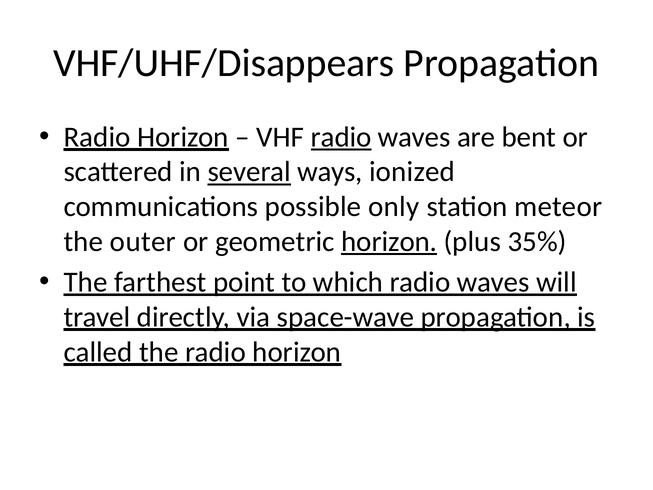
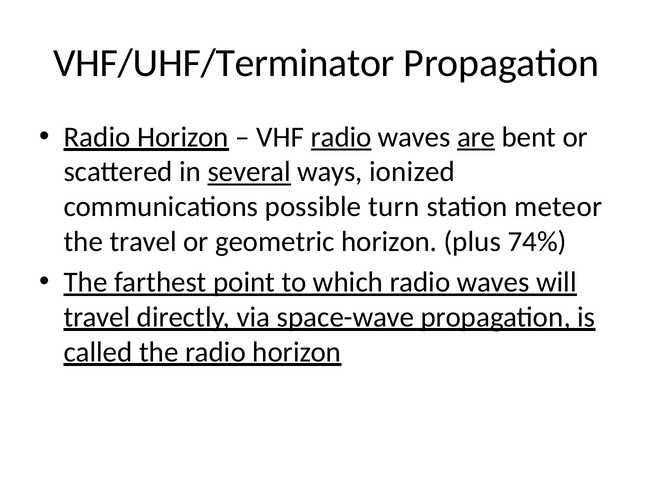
VHF/UHF/Disappears: VHF/UHF/Disappears -> VHF/UHF/Terminator (224, 63)
are underline: none -> present (476, 137)
only: only -> turn (394, 207)
the outer: outer -> travel (143, 241)
horizon underline: present -> none (389, 241)
35%: 35% -> 74% (537, 241)
